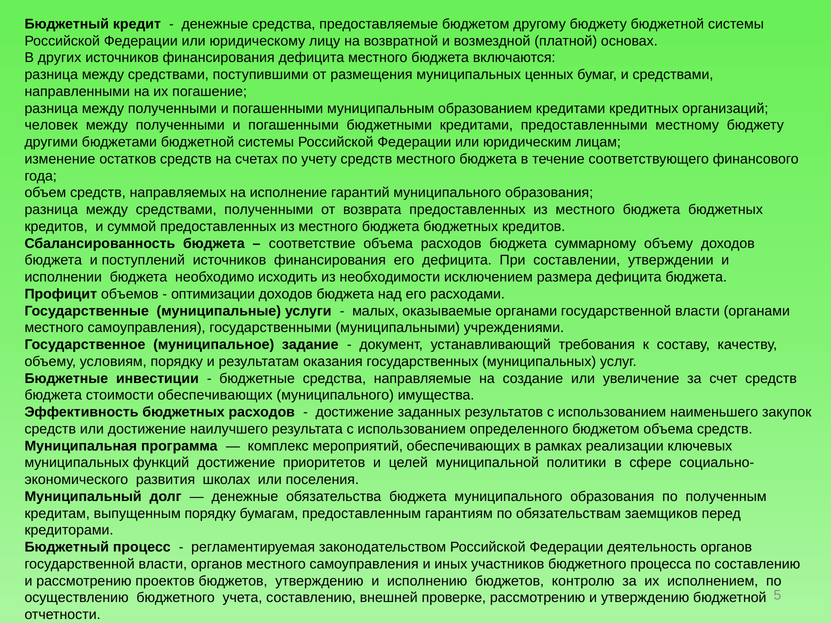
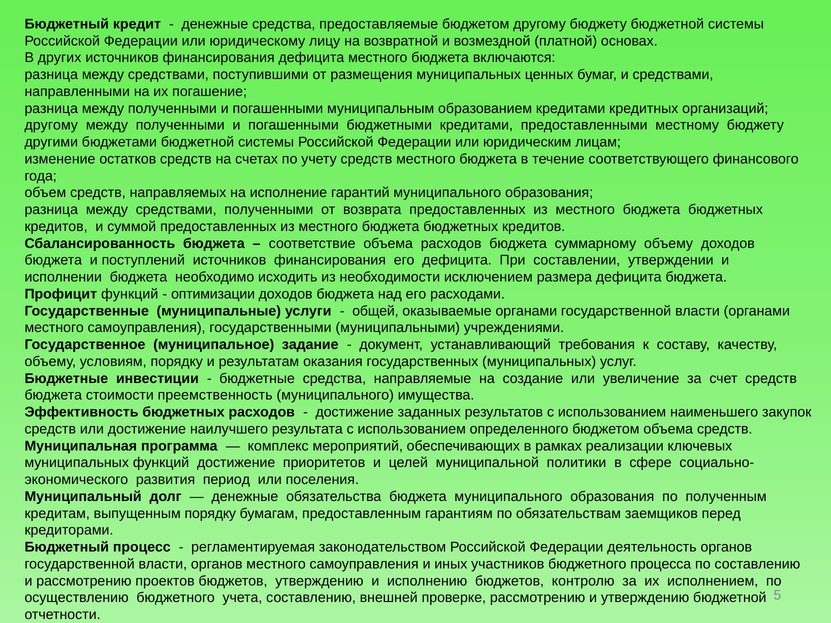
человек: человек -> другому (51, 125)
Профицит объемов: объемов -> функций (130, 294)
малых: малых -> общей (375, 311)
стоимости обеспечивающих: обеспечивающих -> преемственность (215, 395)
школах: школах -> период (226, 480)
